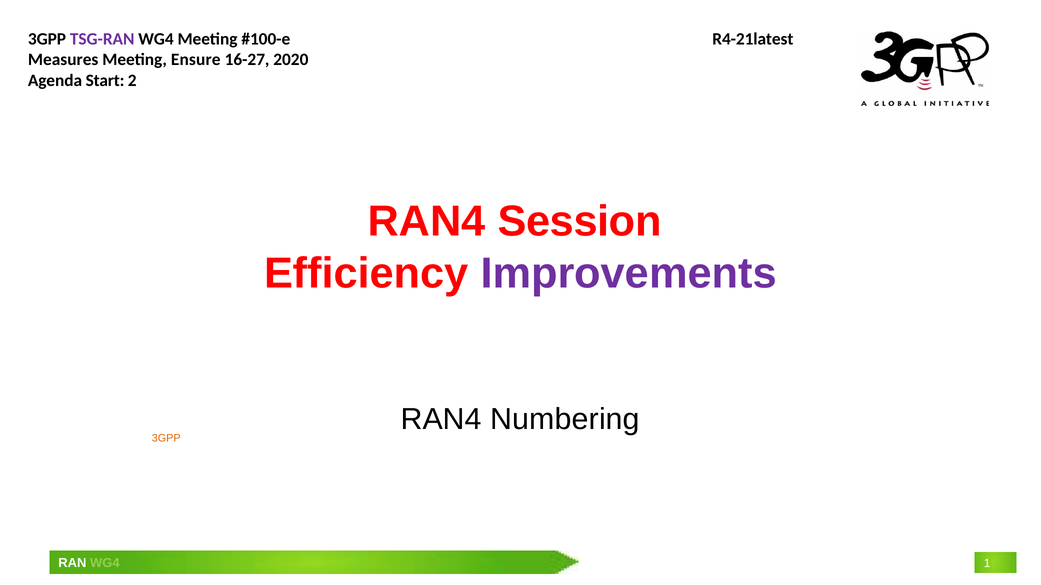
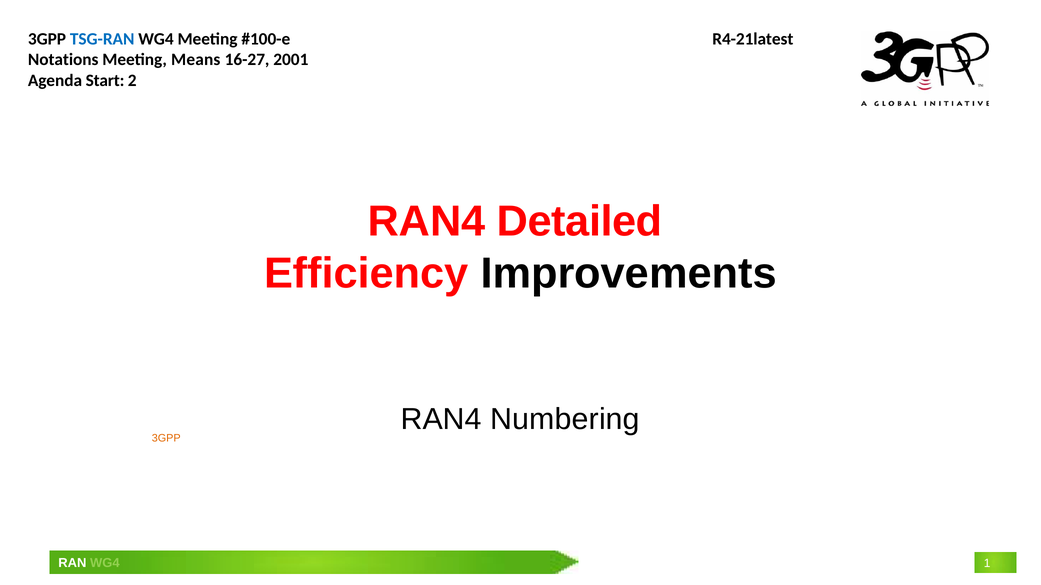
TSG-RAN colour: purple -> blue (102, 39)
Measures: Measures -> Notations (63, 60)
Ensure: Ensure -> Means (196, 60)
2020: 2020 -> 2001 (291, 60)
Session: Session -> Detailed (580, 222)
Improvements colour: purple -> black (629, 274)
